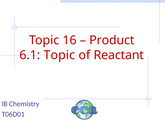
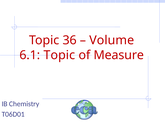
16: 16 -> 36 (70, 40)
Product: Product -> Volume (112, 40)
Reactant: Reactant -> Measure (119, 55)
